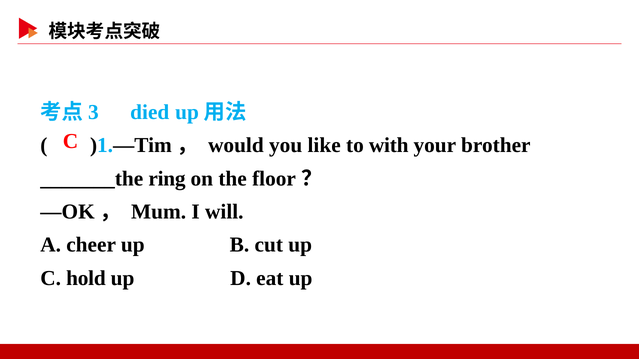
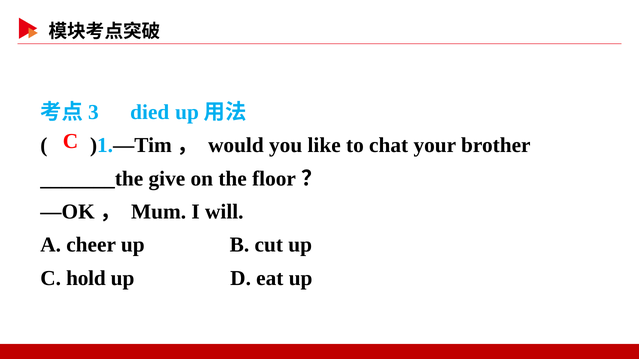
with: with -> chat (389, 146)
ring: ring -> give (167, 179)
